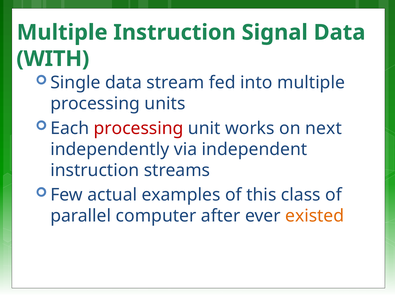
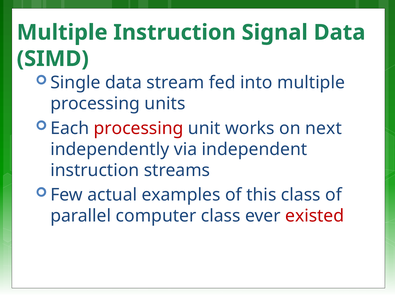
WITH: WITH -> SIMD (53, 59)
computer after: after -> class (221, 216)
existed colour: orange -> red (315, 216)
